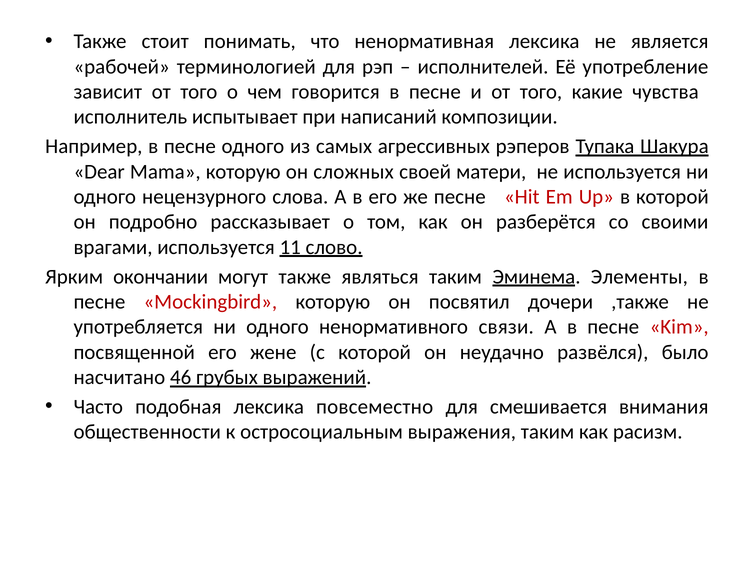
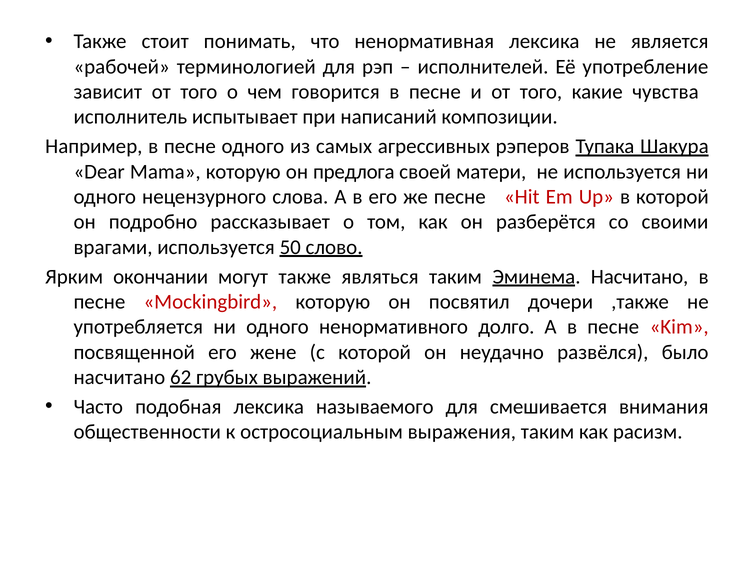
сложных: сложных -> предлога (354, 171)
11: 11 -> 50 (290, 247)
Эминема Элементы: Элементы -> Насчитано (640, 276)
связи: связи -> долго (506, 327)
46: 46 -> 62 (181, 377)
повсеместно: повсеместно -> называемого (375, 406)
